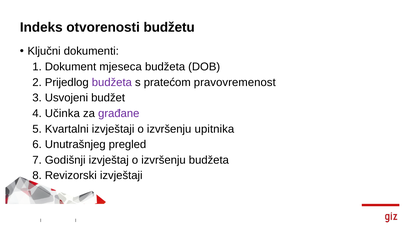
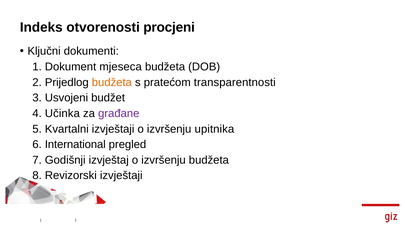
budžetu: budžetu -> procjeni (169, 27)
budžeta colour: purple -> orange (112, 82)
pravovremenost: pravovremenost -> transparentnosti (235, 82)
Unutrašnjeg: Unutrašnjeg -> International (75, 144)
